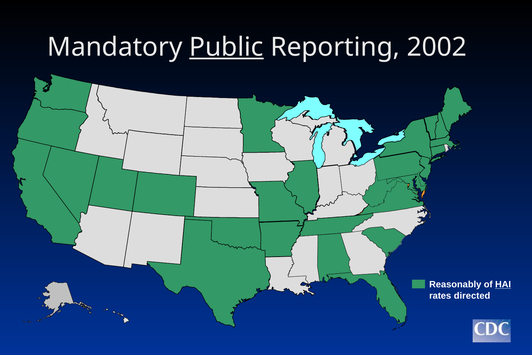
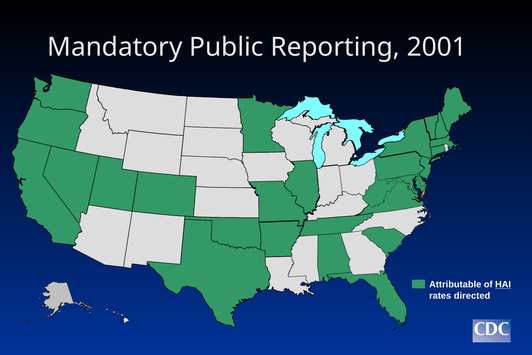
Public underline: present -> none (226, 47)
2002: 2002 -> 2001 (437, 47)
Reasonably: Reasonably -> Attributable (455, 284)
